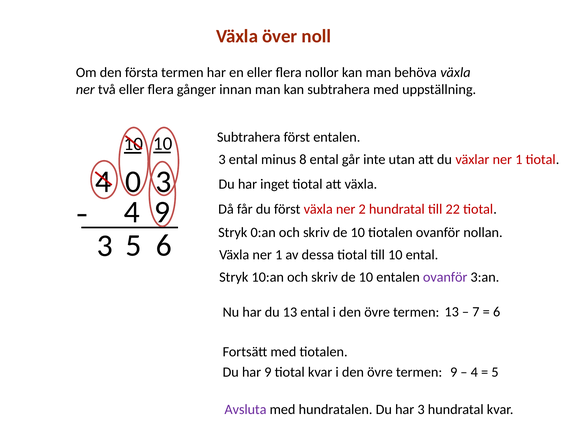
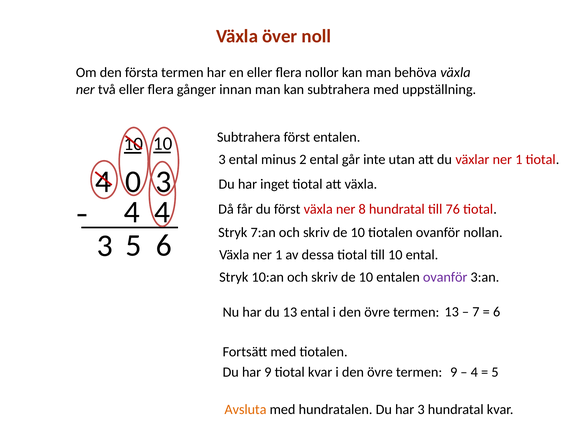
8: 8 -> 2 (303, 159)
2: 2 -> 8 (362, 209)
22: 22 -> 76 (453, 209)
4 9: 9 -> 4 (162, 212)
0:an: 0:an -> 7:an (263, 232)
Avsluta colour: purple -> orange (245, 410)
